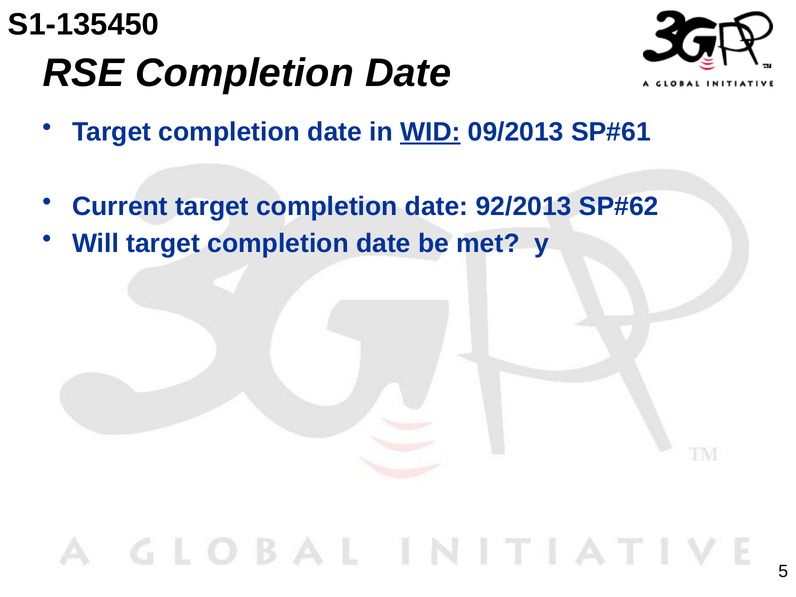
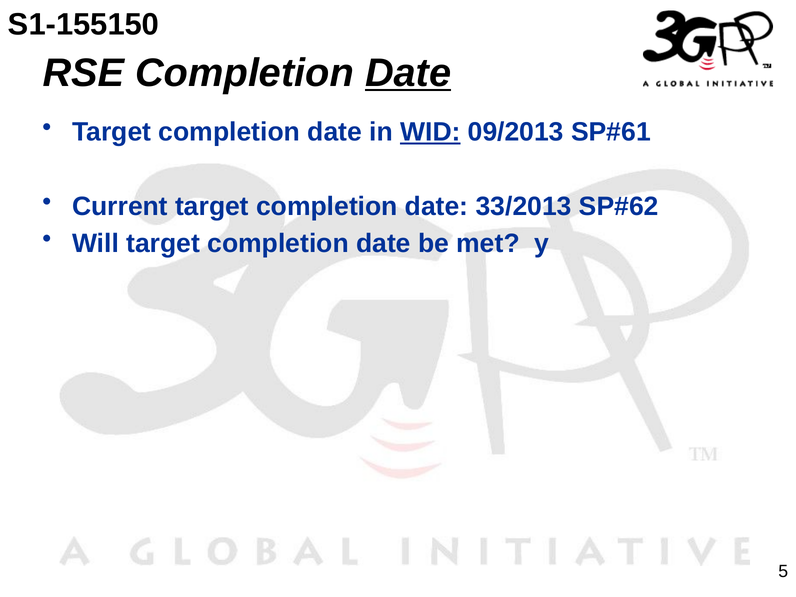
S1-135450: S1-135450 -> S1-155150 (84, 25)
Date underline: none -> present (408, 73)
92/2013: 92/2013 -> 33/2013 (524, 206)
